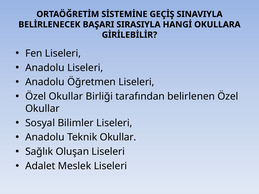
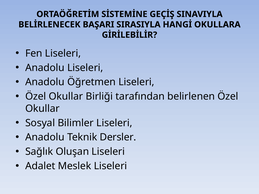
Teknik Okullar: Okullar -> Dersler (118, 137)
